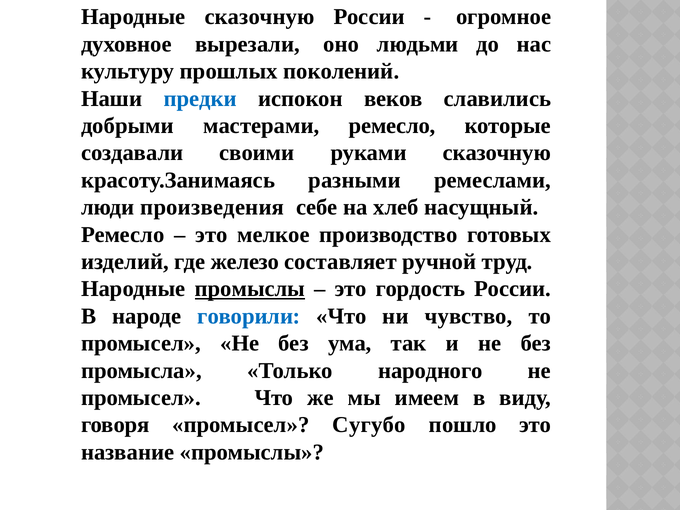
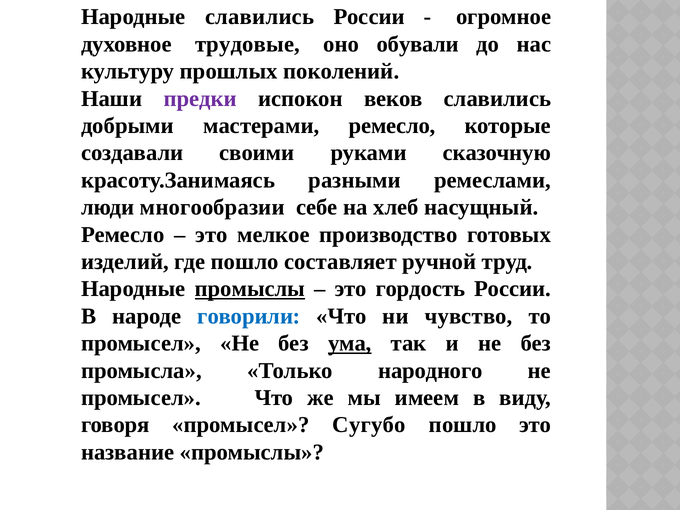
Народные сказочную: сказочную -> славились (260, 17)
вырезали: вырезали -> трудовые (248, 44)
людьми: людьми -> обували (418, 44)
предки colour: blue -> purple (200, 99)
произведения: произведения -> многообразии (212, 207)
где железо: железо -> пошло (245, 262)
ума underline: none -> present (350, 343)
